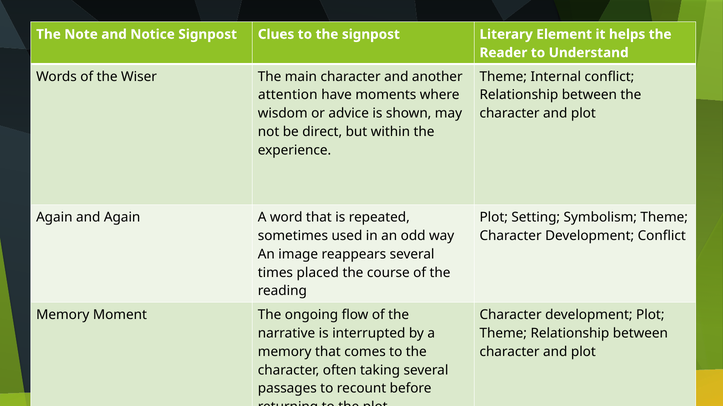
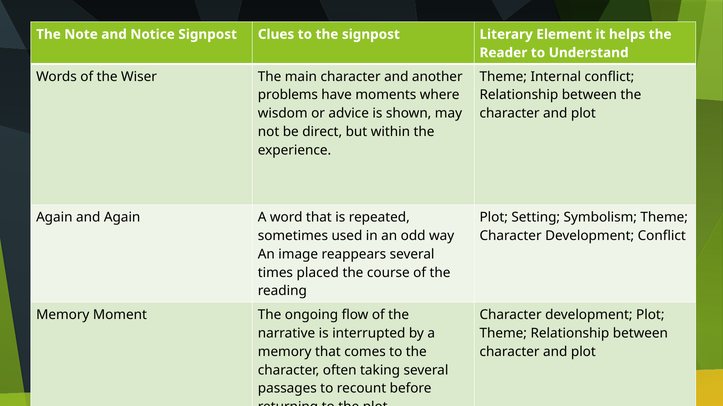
attention: attention -> problems (288, 95)
